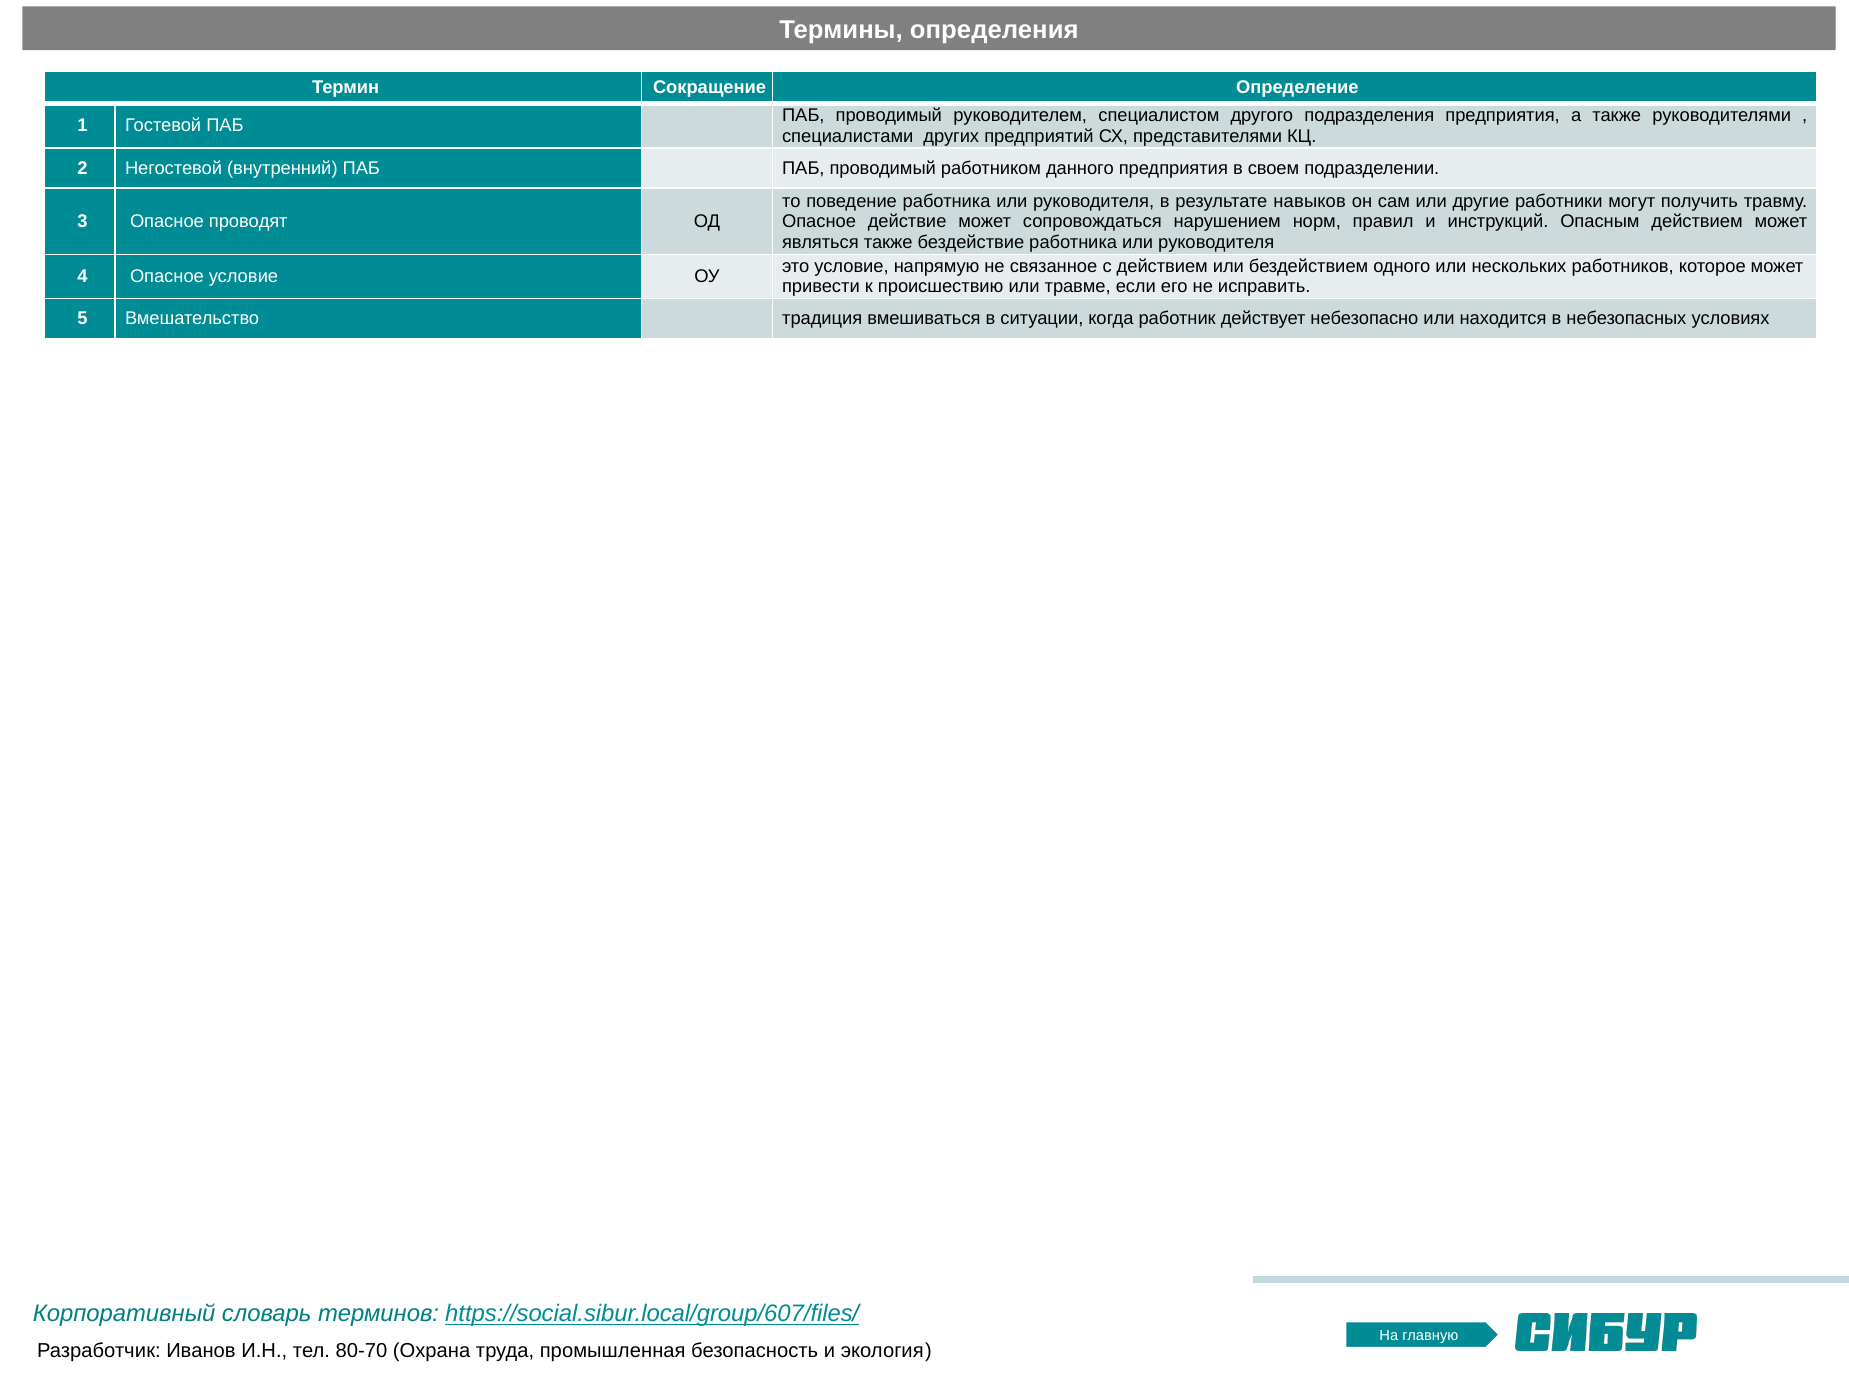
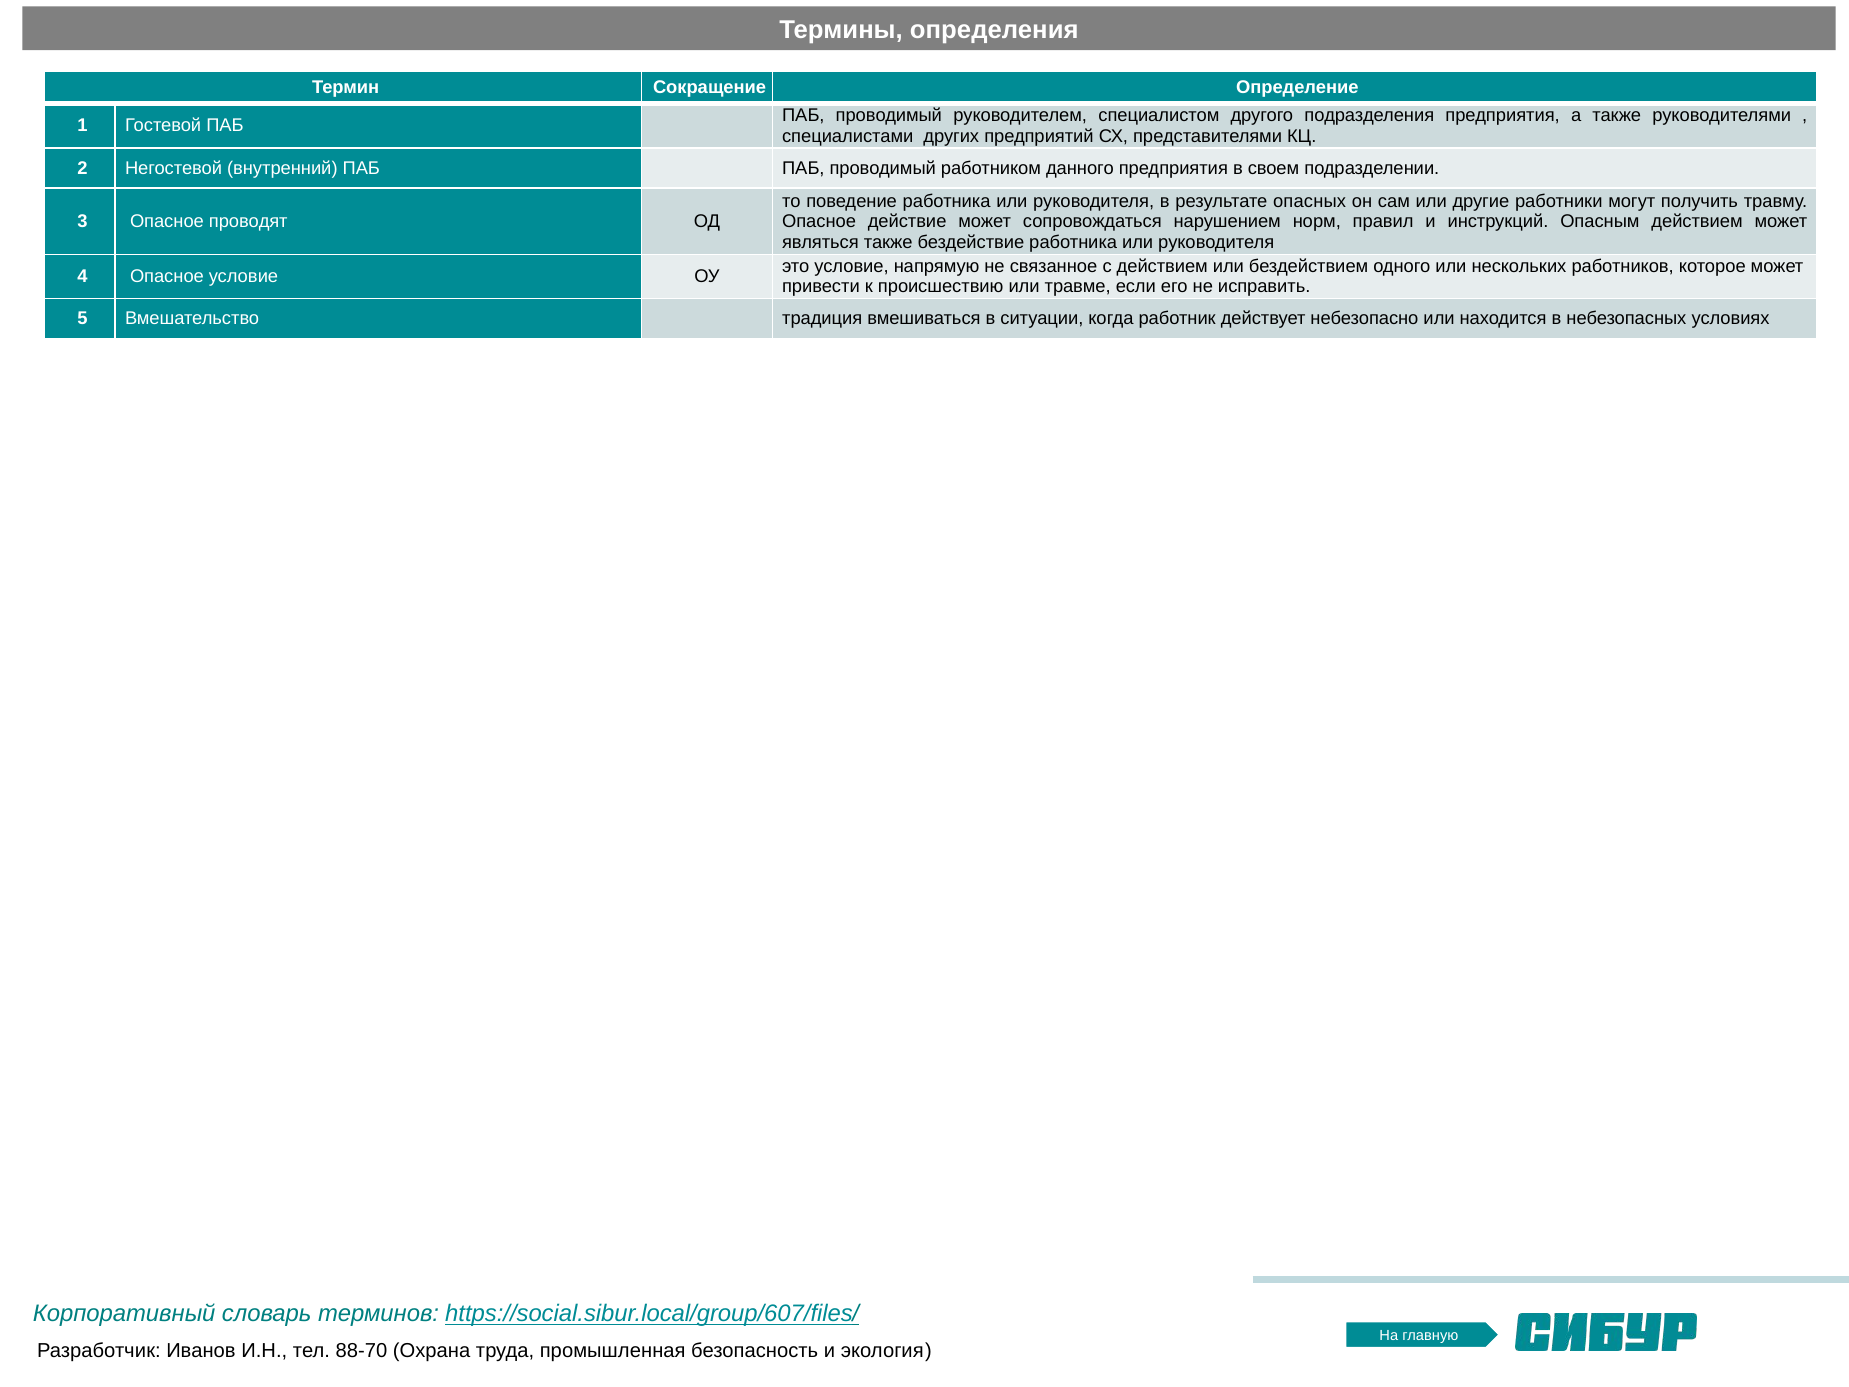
навыков: навыков -> опасных (1310, 201)
80-70: 80-70 -> 88-70 (361, 1350)
